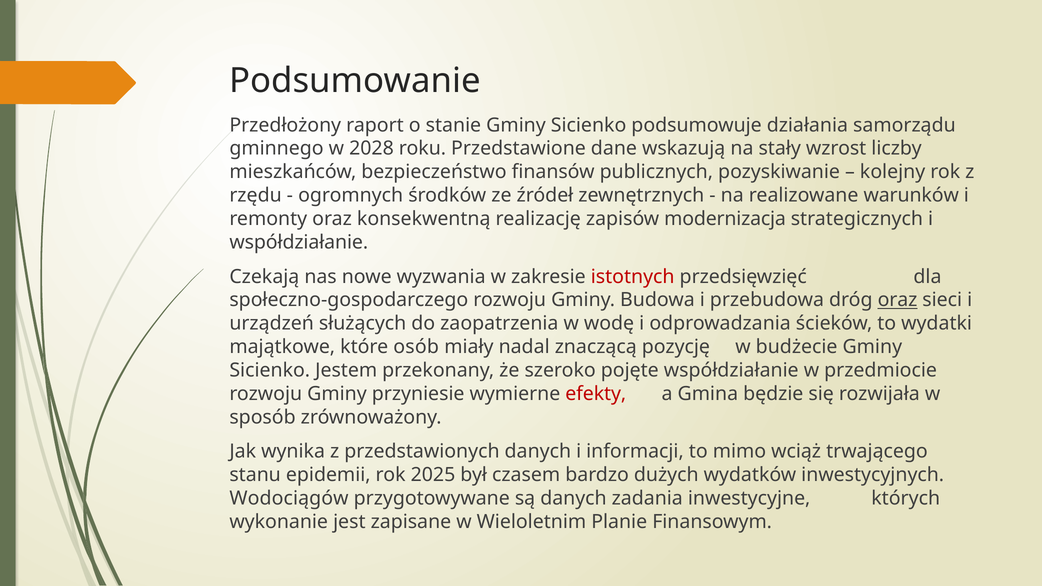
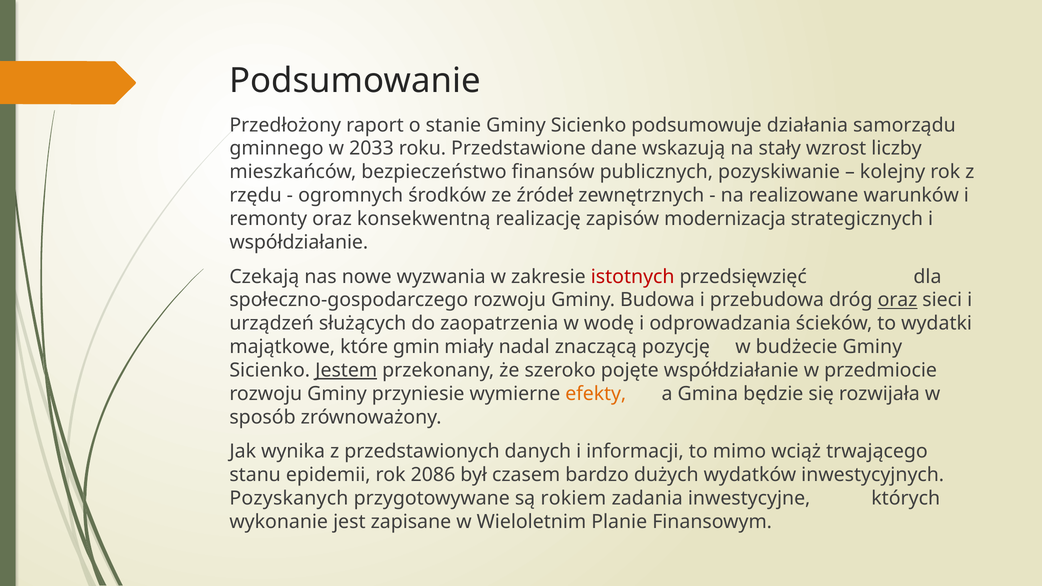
2028: 2028 -> 2033 (371, 149)
osób: osób -> gmin (416, 347)
Jestem underline: none -> present (346, 370)
efekty colour: red -> orange (596, 394)
2025: 2025 -> 2086 (433, 475)
Wodociągów: Wodociągów -> Pozyskanych (289, 498)
są danych: danych -> rokiem (573, 498)
